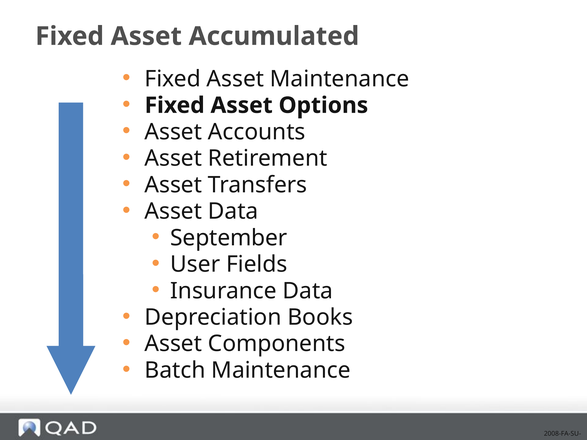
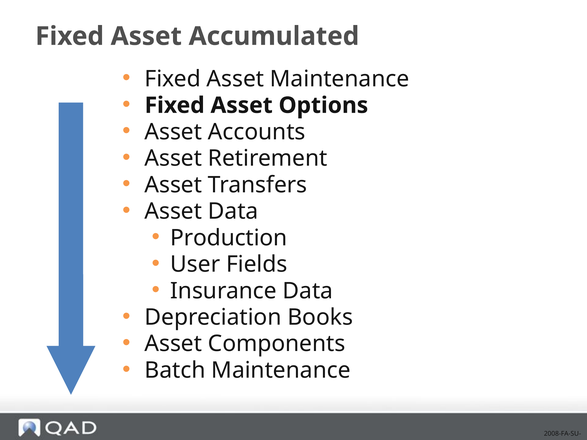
September: September -> Production (229, 238)
